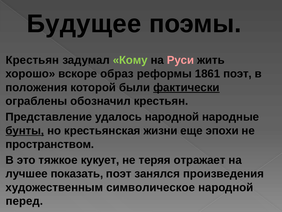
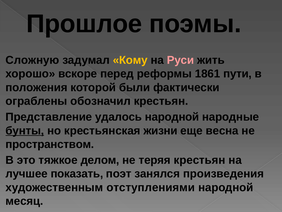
Будущее: Будущее -> Прошлое (84, 24)
Крестьян: Крестьян -> Сложную (32, 60)
Кому colour: light green -> yellow (130, 60)
образ: образ -> перед (117, 74)
1861 поэт: поэт -> пути (237, 74)
фактически underline: present -> none (186, 87)
эпохи: эпохи -> весна (222, 130)
кукует: кукует -> делом (100, 160)
теряя отражает: отражает -> крестьян (200, 160)
символическое: символическое -> отступлениями (151, 187)
перед: перед -> месяц (24, 201)
